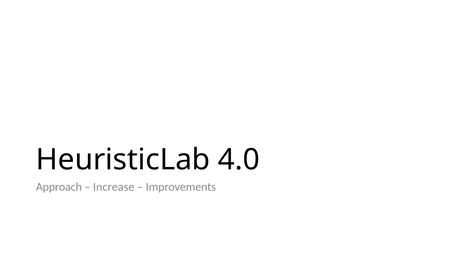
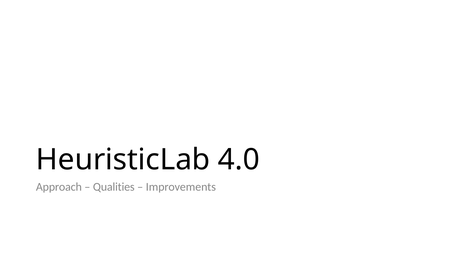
Increase: Increase -> Qualities (114, 187)
